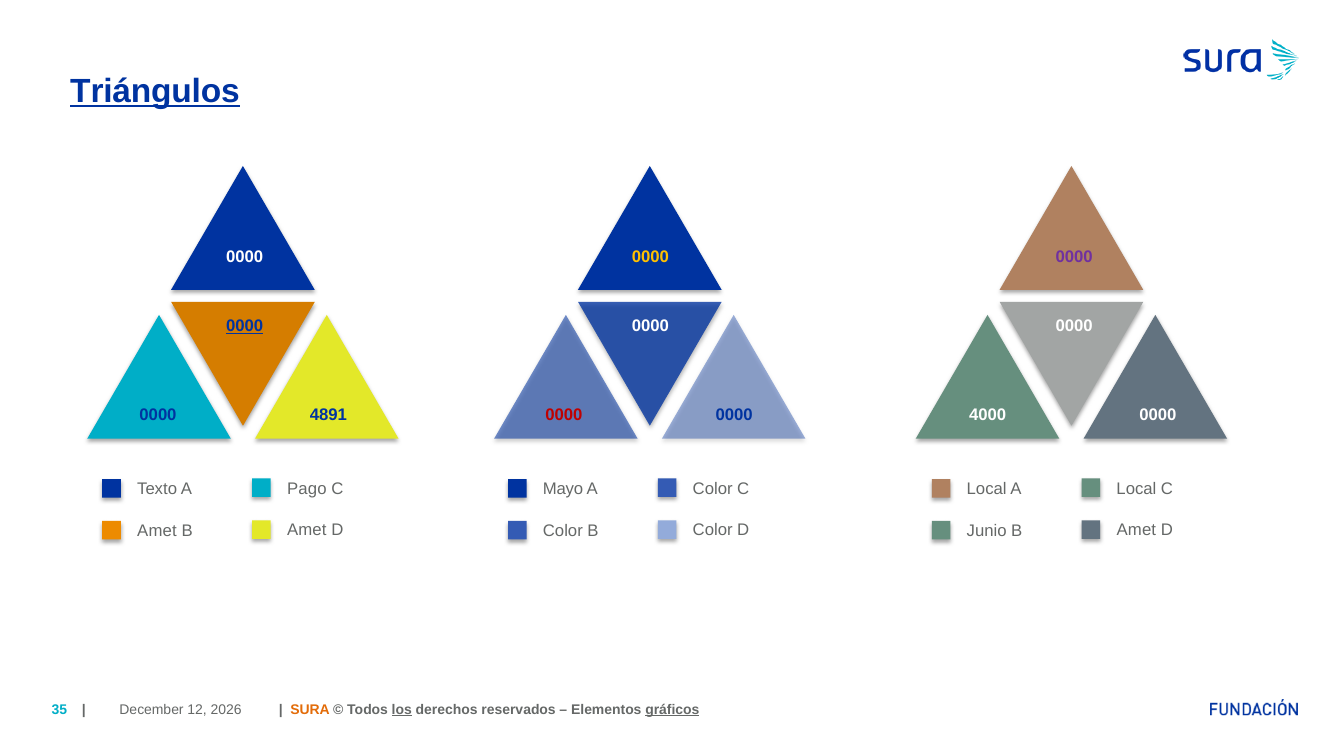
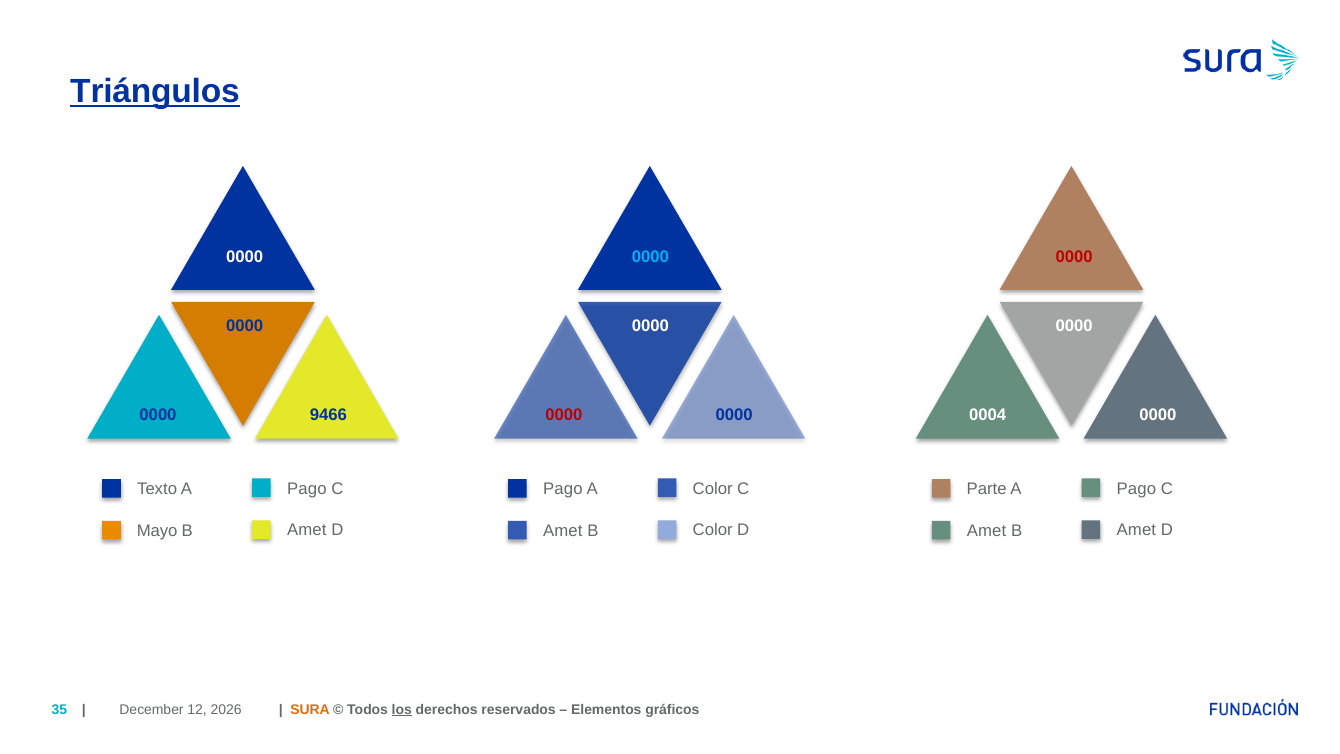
0000 colour: yellow -> light blue (650, 257)
0000 colour: purple -> red (1074, 257)
0000 underline: present -> none (245, 326)
4891: 4891 -> 9466 (328, 415)
4000: 4000 -> 0004 (988, 415)
Local: Local -> Pago (1136, 489)
Mayo: Mayo -> Pago (563, 489)
Local: Local -> Parte (987, 489)
Amet: Amet -> Mayo (157, 531)
Color: Color -> Amet (563, 531)
Junio: Junio -> Amet (987, 531)
gráficos underline: present -> none (672, 710)
